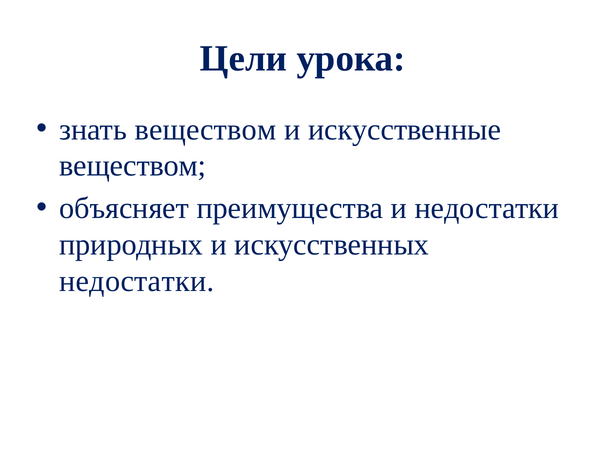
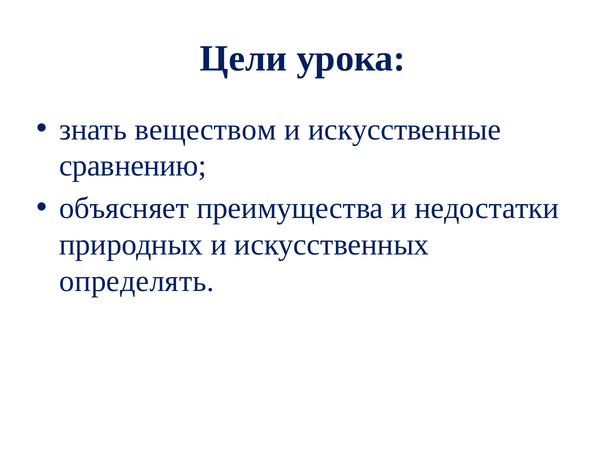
веществом: веществом -> сравнению (133, 166)
недостатки: недостатки -> определять (137, 281)
